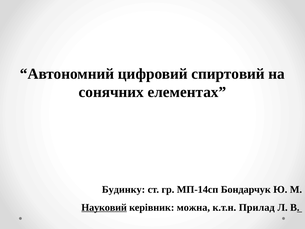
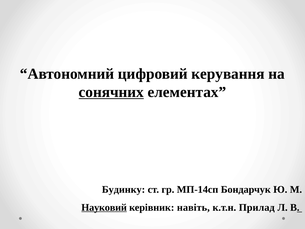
спиртовий: спиртовий -> керування (228, 74)
сонячних underline: none -> present (111, 92)
можна: можна -> навіть (193, 207)
